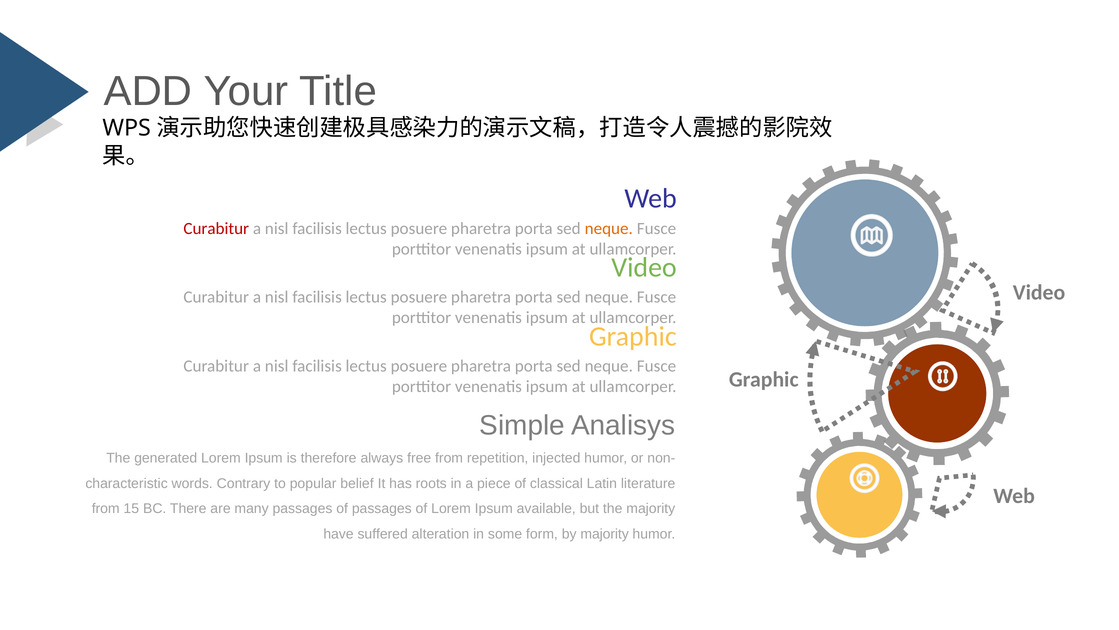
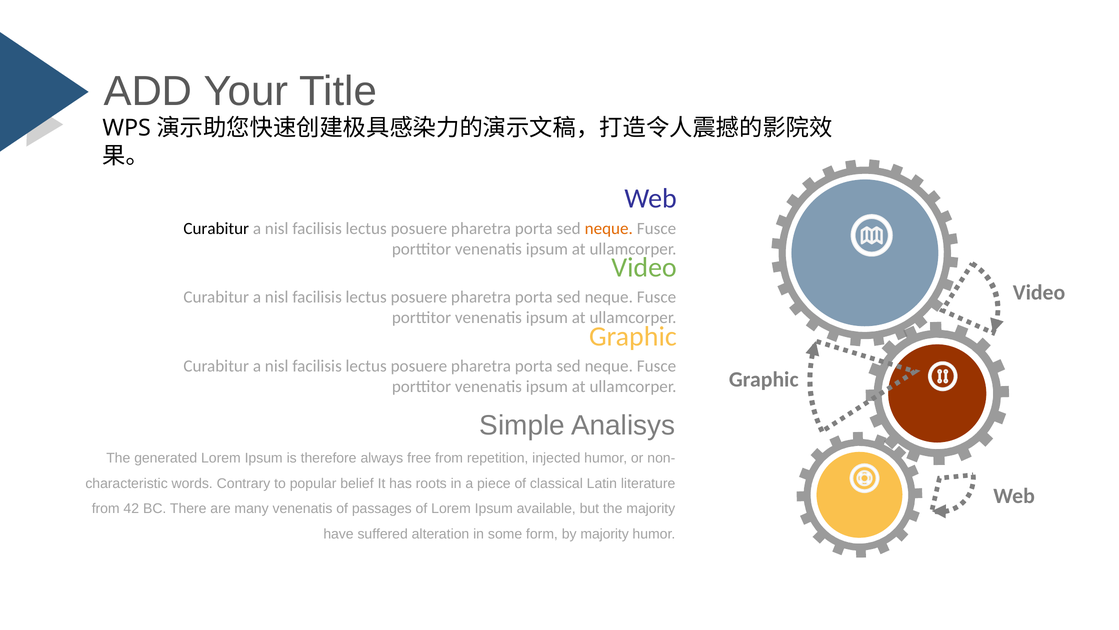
Curabitur colour: red -> black (216, 228)
15: 15 -> 42 (131, 508)
many passages: passages -> venenatis (302, 508)
